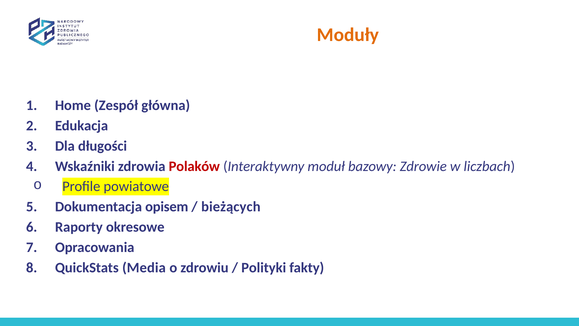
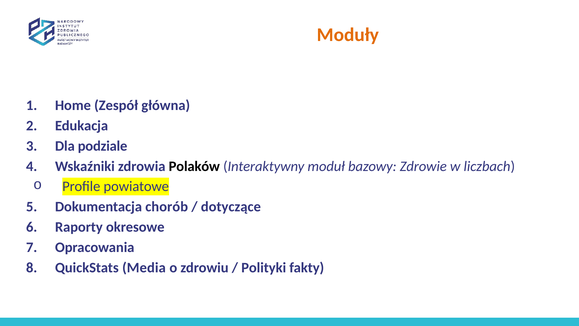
długości: długości -> podziale (103, 146)
Polaków colour: red -> black (194, 166)
opisem: opisem -> chorób (167, 207)
bieżących: bieżących -> dotyczące (231, 207)
